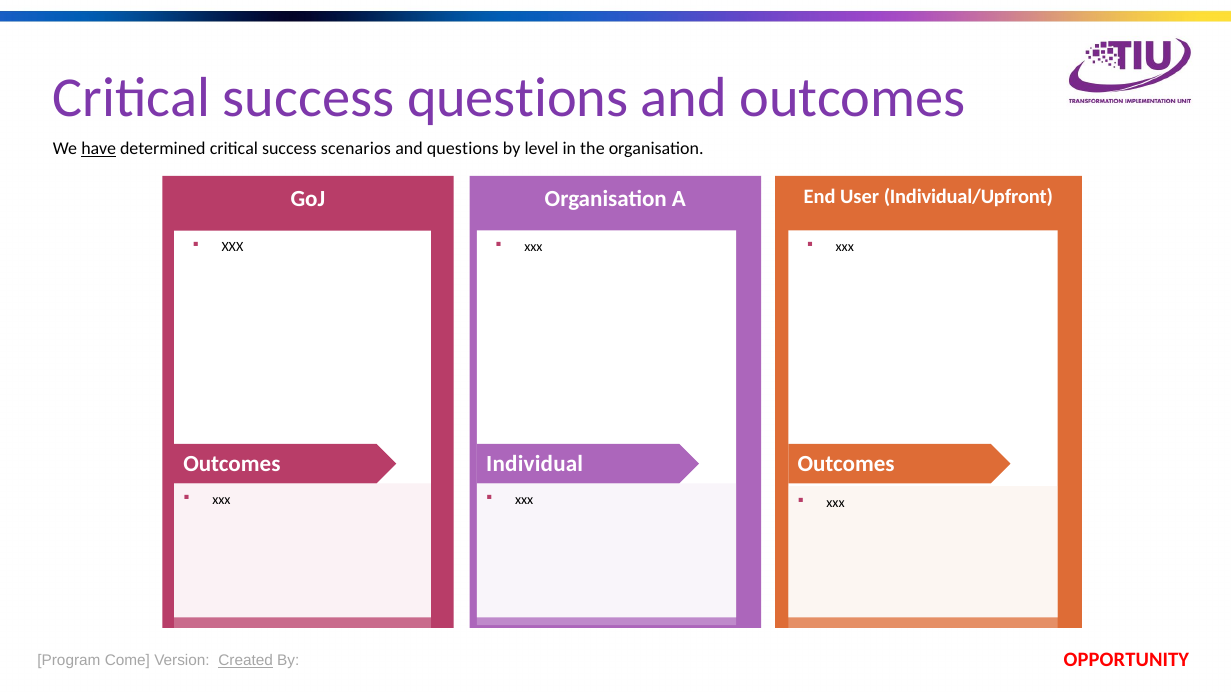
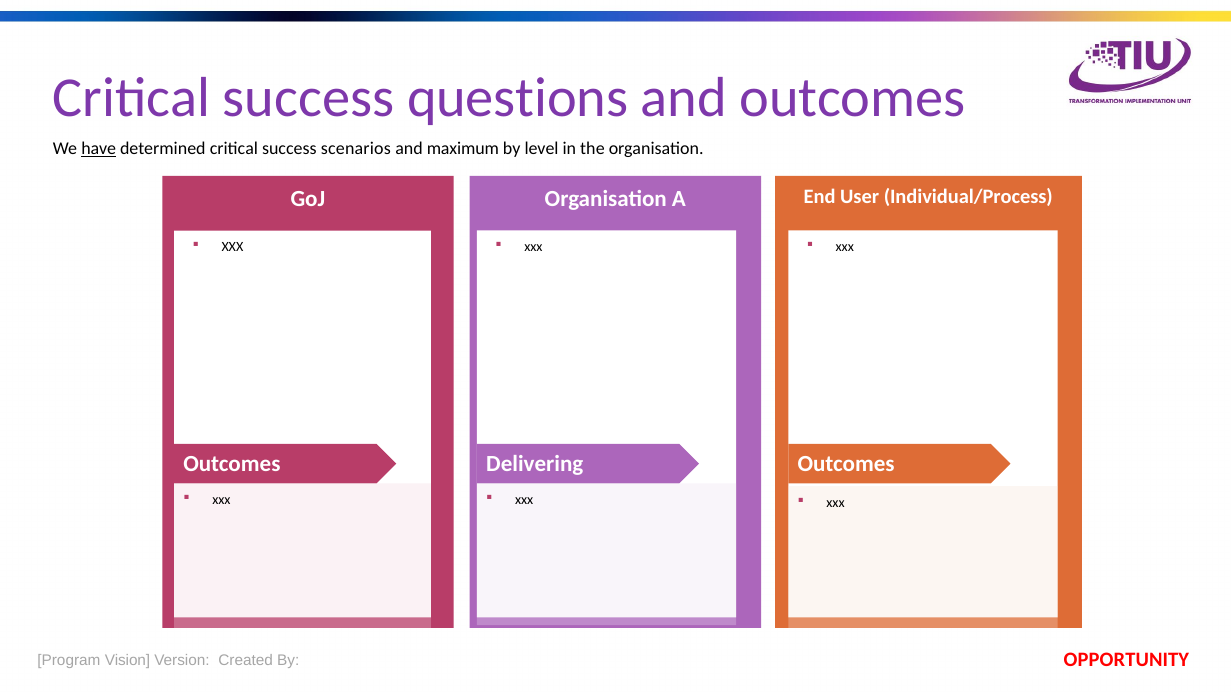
and questions: questions -> maximum (463, 149)
Individual/Upfront: Individual/Upfront -> Individual/Process (968, 197)
Individual: Individual -> Delivering (535, 464)
Come: Come -> Vision (127, 661)
Created underline: present -> none (246, 661)
